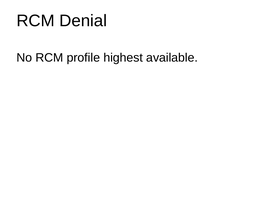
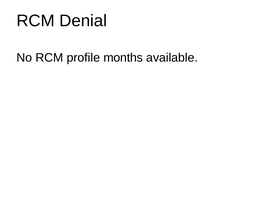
highest: highest -> months (123, 58)
